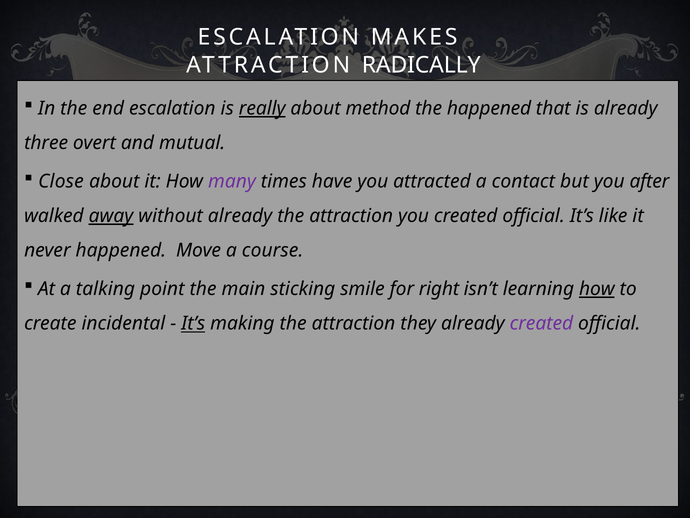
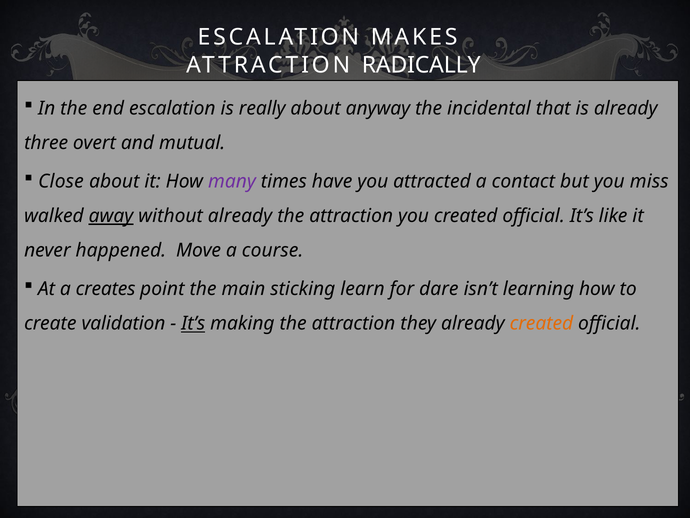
really underline: present -> none (262, 108)
method: method -> anyway (378, 108)
the happened: happened -> incidental (489, 108)
after: after -> miss (649, 181)
talking: talking -> creates (106, 289)
smile: smile -> learn (362, 289)
right: right -> dare (439, 289)
how underline: present -> none (597, 289)
incidental: incidental -> validation (123, 323)
created colour: purple -> orange (541, 323)
